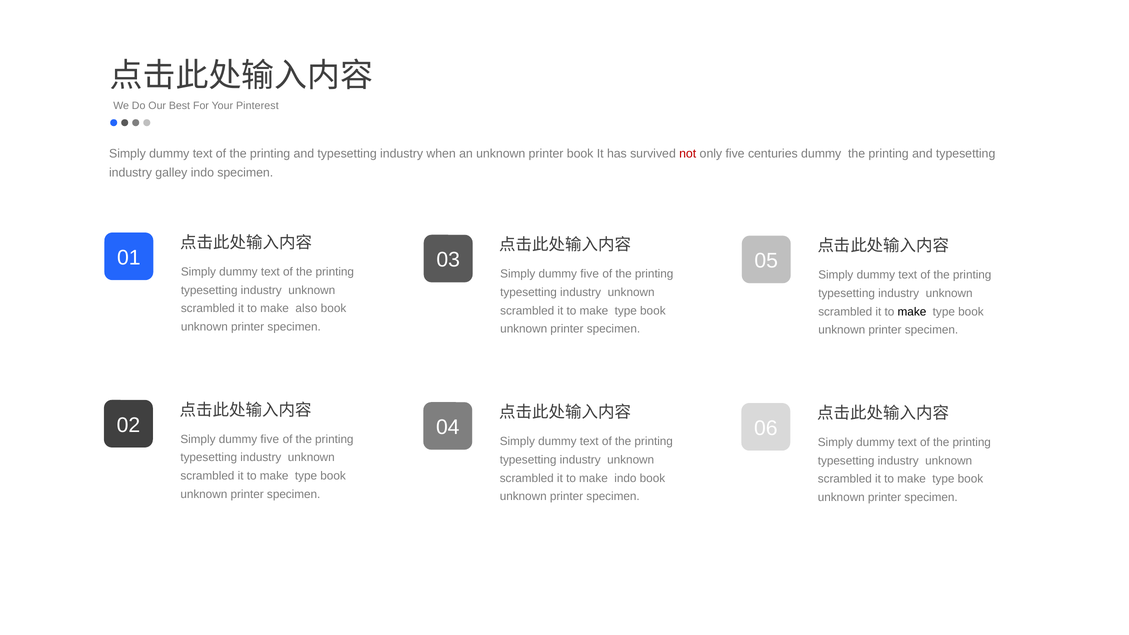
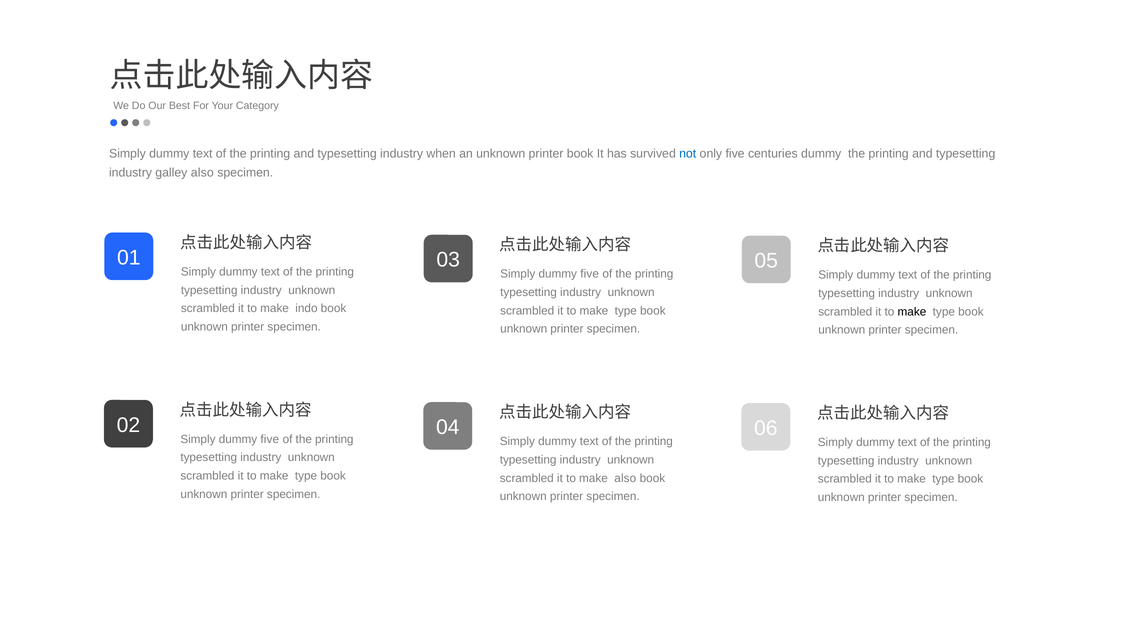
Pinterest: Pinterest -> Category (257, 106)
not colour: red -> blue (688, 154)
galley indo: indo -> also (202, 172)
also: also -> indo (306, 309)
make indo: indo -> also (625, 478)
